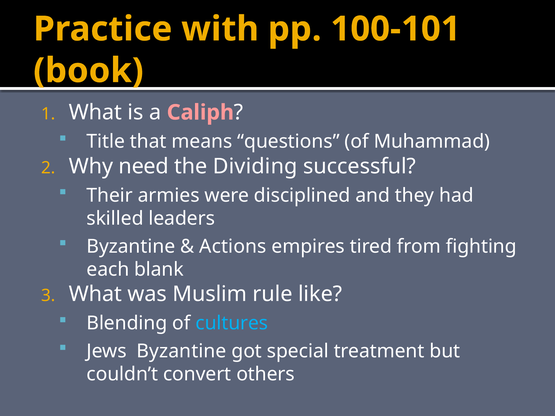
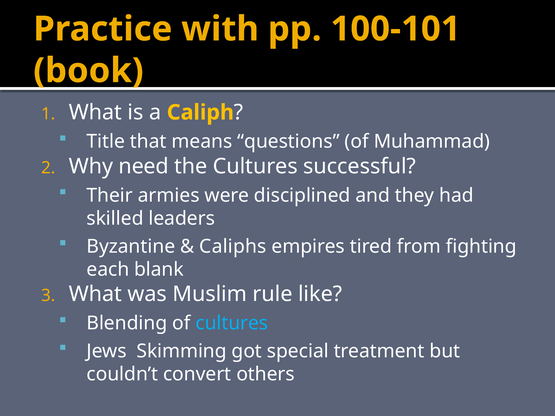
Caliph colour: pink -> yellow (200, 113)
the Dividing: Dividing -> Cultures (255, 166)
Actions: Actions -> Caliphs (233, 246)
Jews Byzantine: Byzantine -> Skimming (182, 351)
